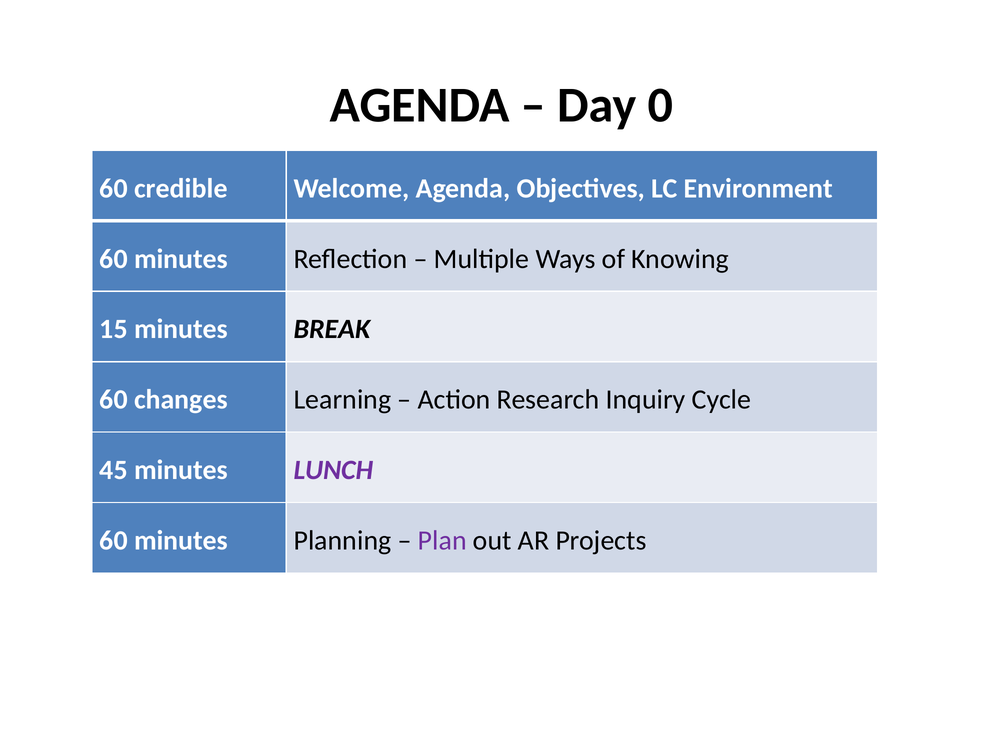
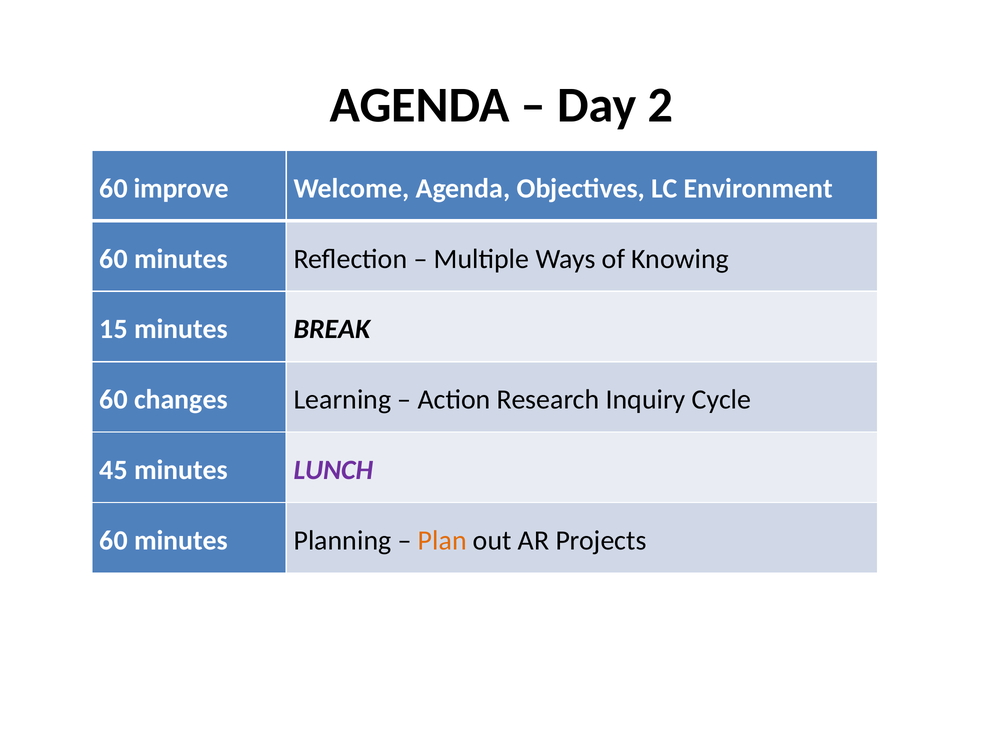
0: 0 -> 2 (660, 105)
credible: credible -> improve (181, 189)
Plan colour: purple -> orange (442, 541)
